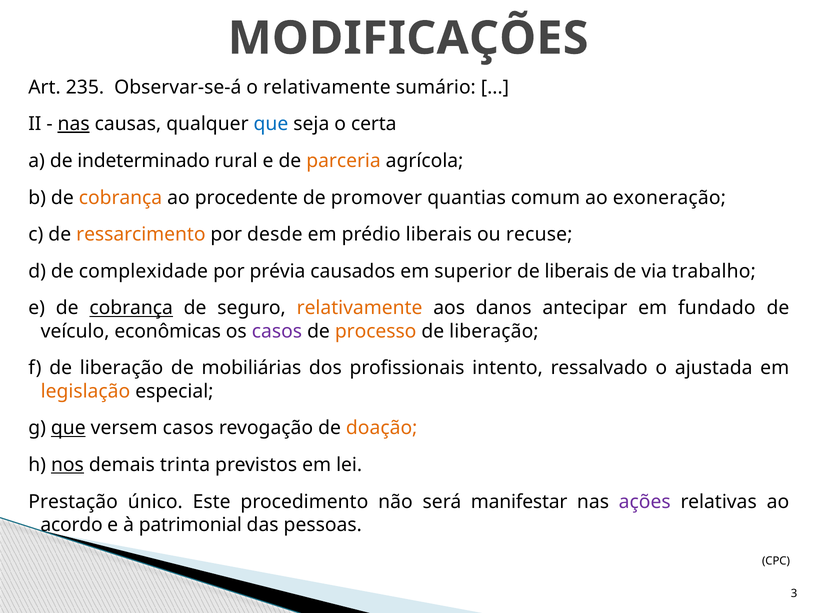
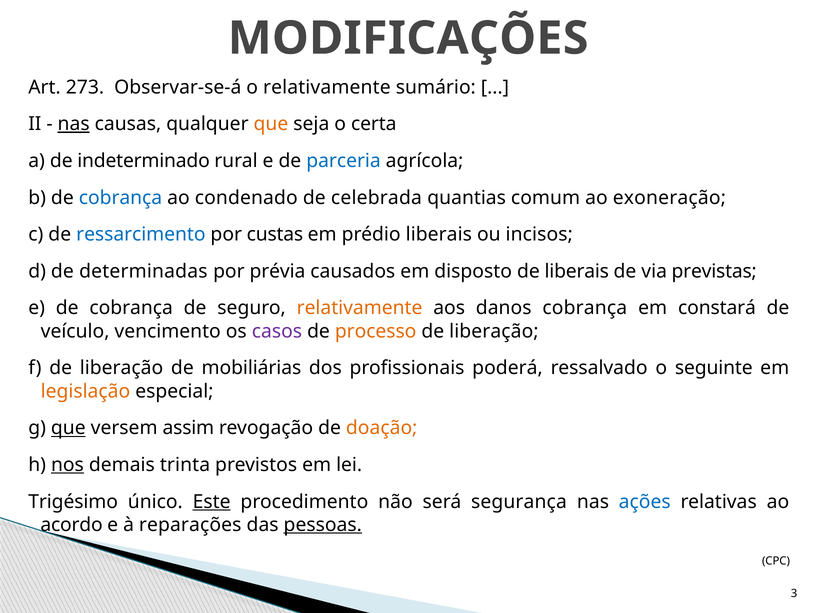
235: 235 -> 273 (85, 87)
que colour: blue -> orange (271, 124)
parceria colour: orange -> blue (344, 161)
cobrança colour: orange -> blue (120, 198)
procedente: procedente -> condenado (246, 198)
promover: promover -> celebrada (376, 198)
ressarcimento colour: orange -> blue (141, 234)
desde: desde -> custas (275, 234)
recuse: recuse -> incisos (539, 234)
complexidade: complexidade -> determinadas (143, 271)
superior: superior -> disposto (473, 271)
trabalho: trabalho -> previstas (714, 271)
cobrança underline: present -> none (131, 308)
danos antecipar: antecipar -> cobrança (585, 308)
fundado: fundado -> constará (717, 308)
econômicas: econômicas -> vencimento (168, 331)
intento: intento -> poderá (508, 368)
ajustada: ajustada -> seguinte (714, 368)
versem casos: casos -> assim (188, 428)
Prestação: Prestação -> Trigésimo (73, 501)
Este underline: none -> present (212, 501)
manifestar: manifestar -> segurança (519, 501)
ações colour: purple -> blue (645, 501)
patrimonial: patrimonial -> reparações (190, 525)
pessoas underline: none -> present (323, 525)
